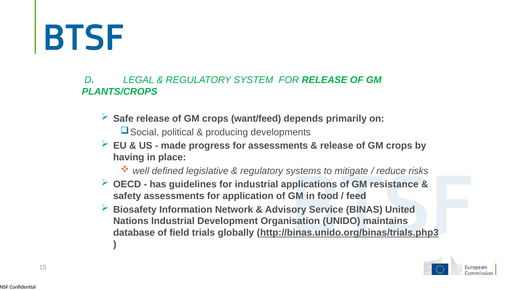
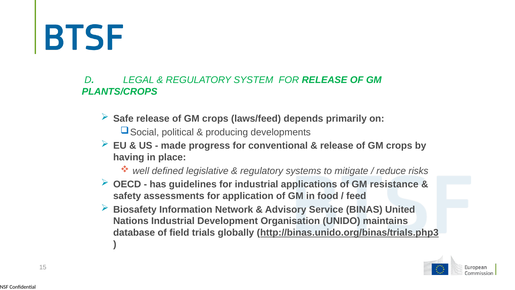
want/feed: want/feed -> laws/feed (256, 118)
for assessments: assessments -> conventional (278, 146)
